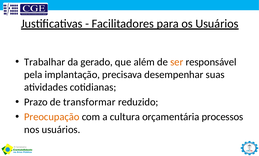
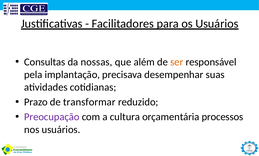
Trabalhar: Trabalhar -> Consultas (45, 62)
gerado: gerado -> nossas (97, 62)
Preocupação colour: orange -> purple (52, 116)
